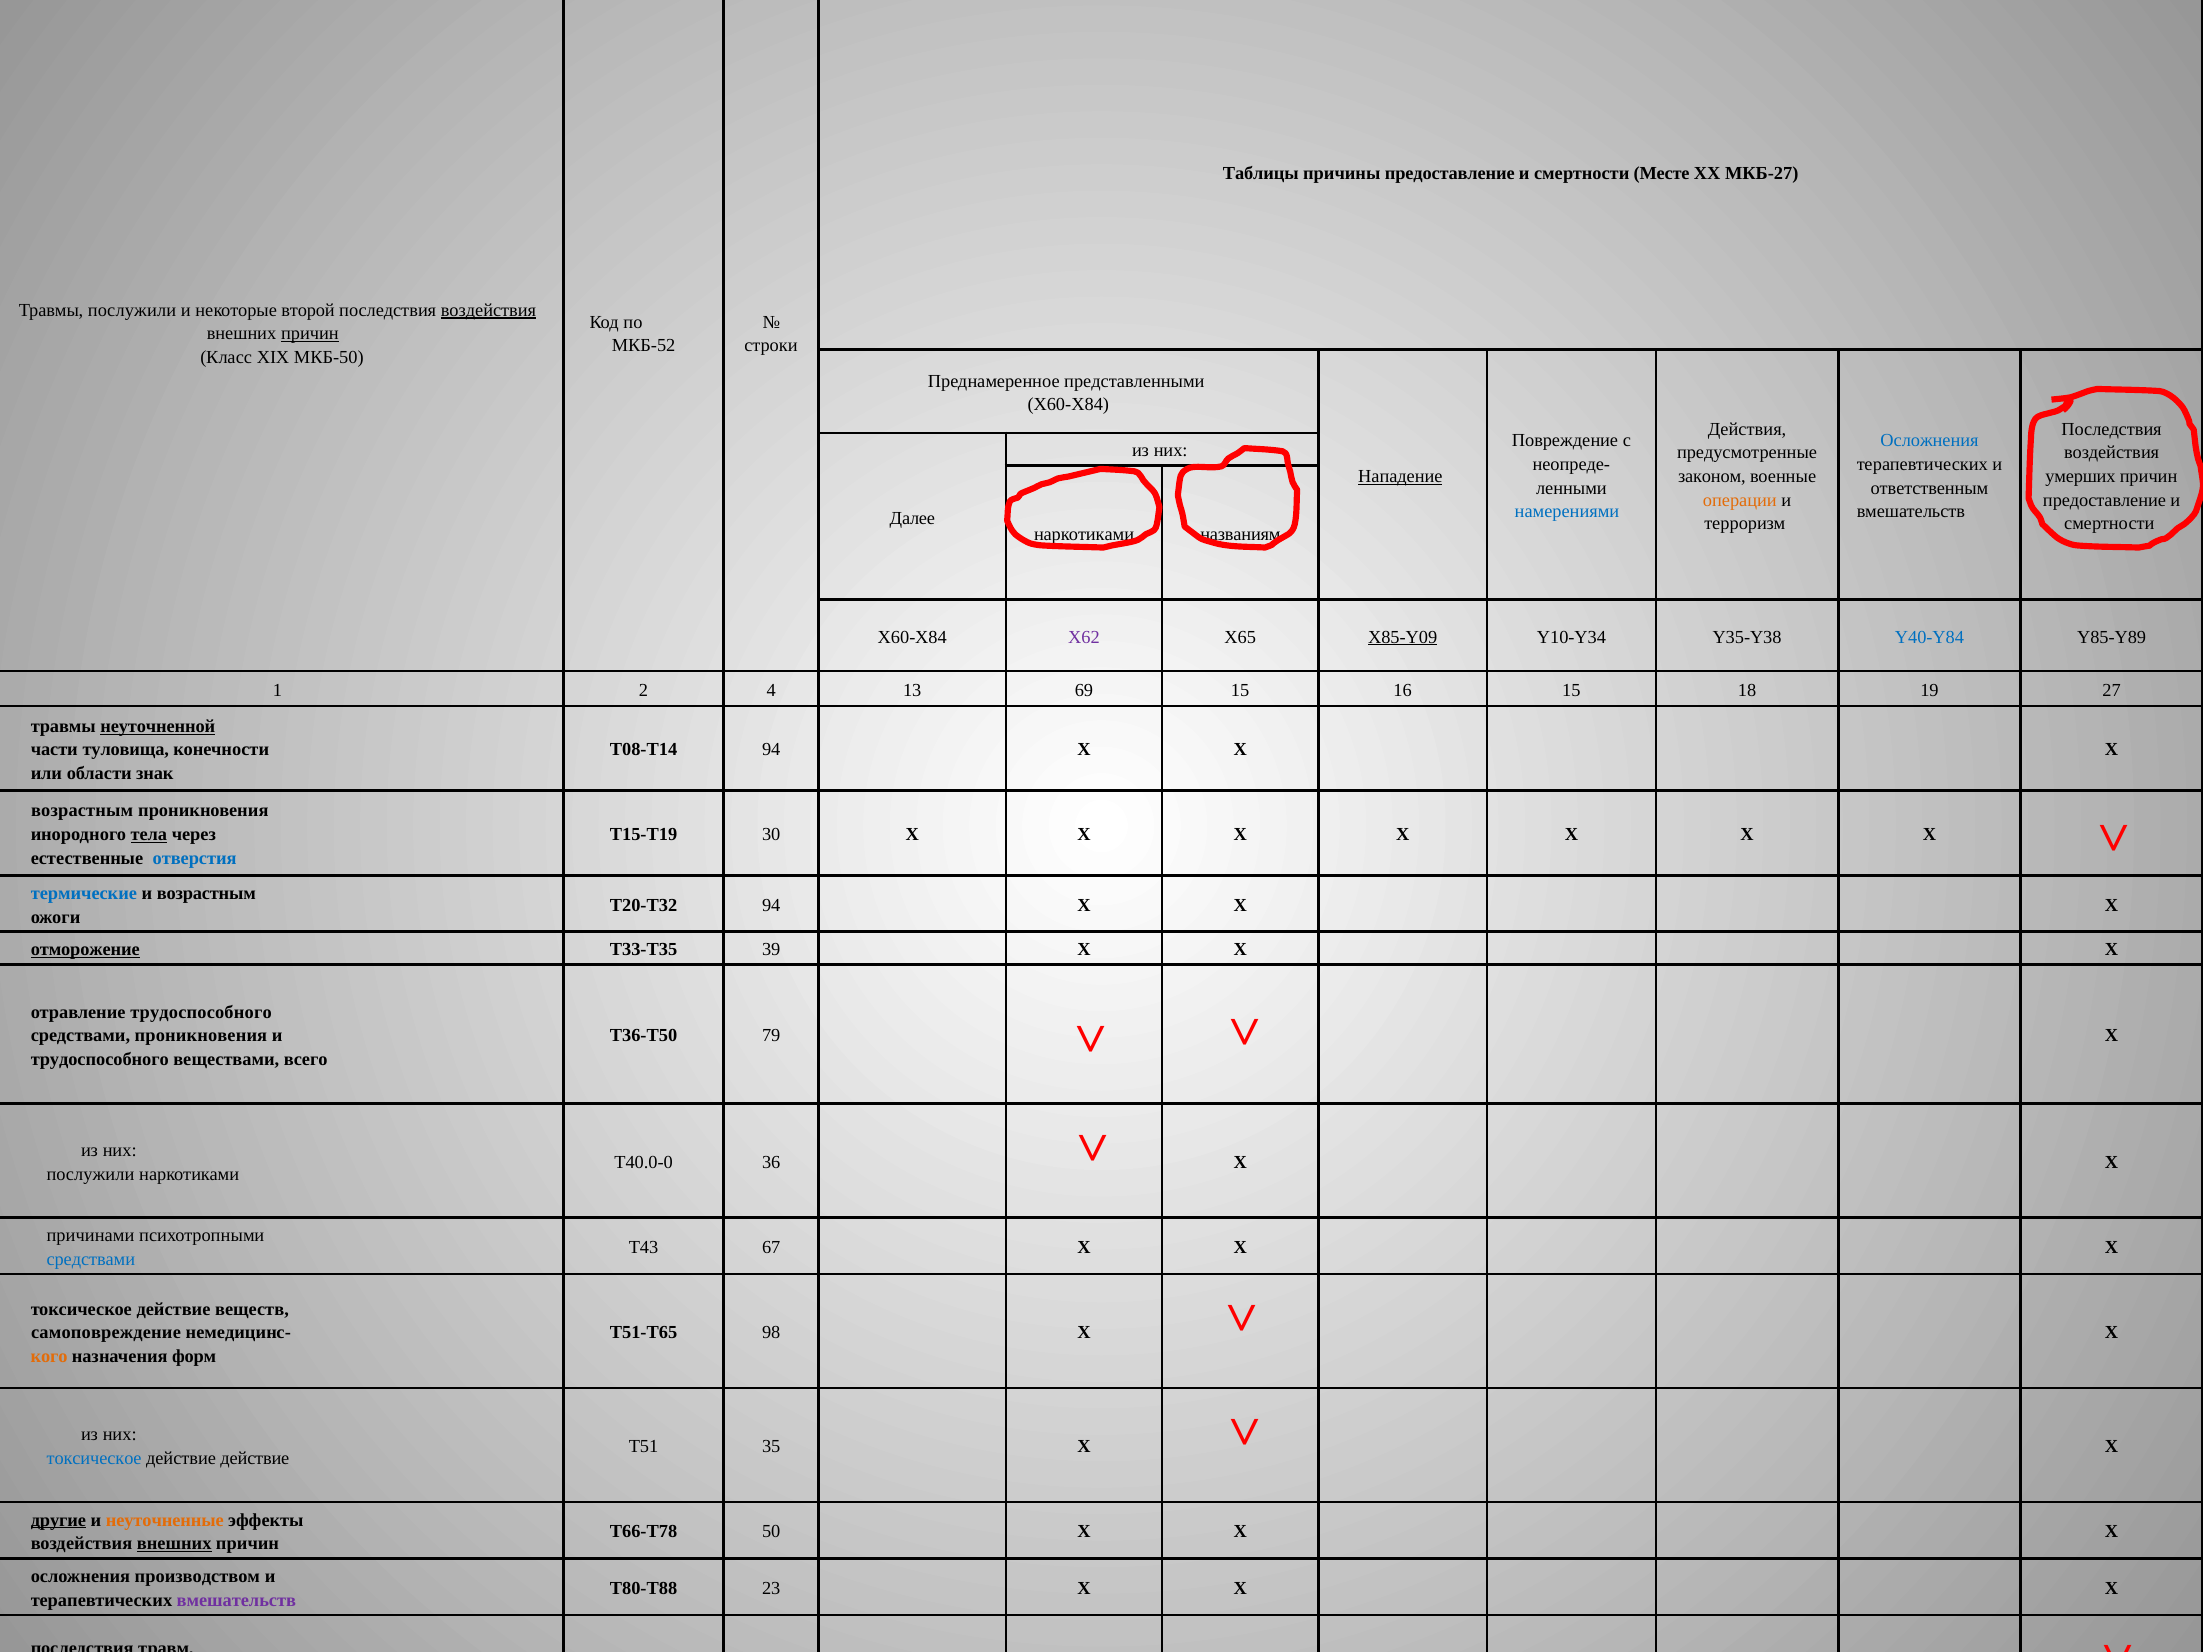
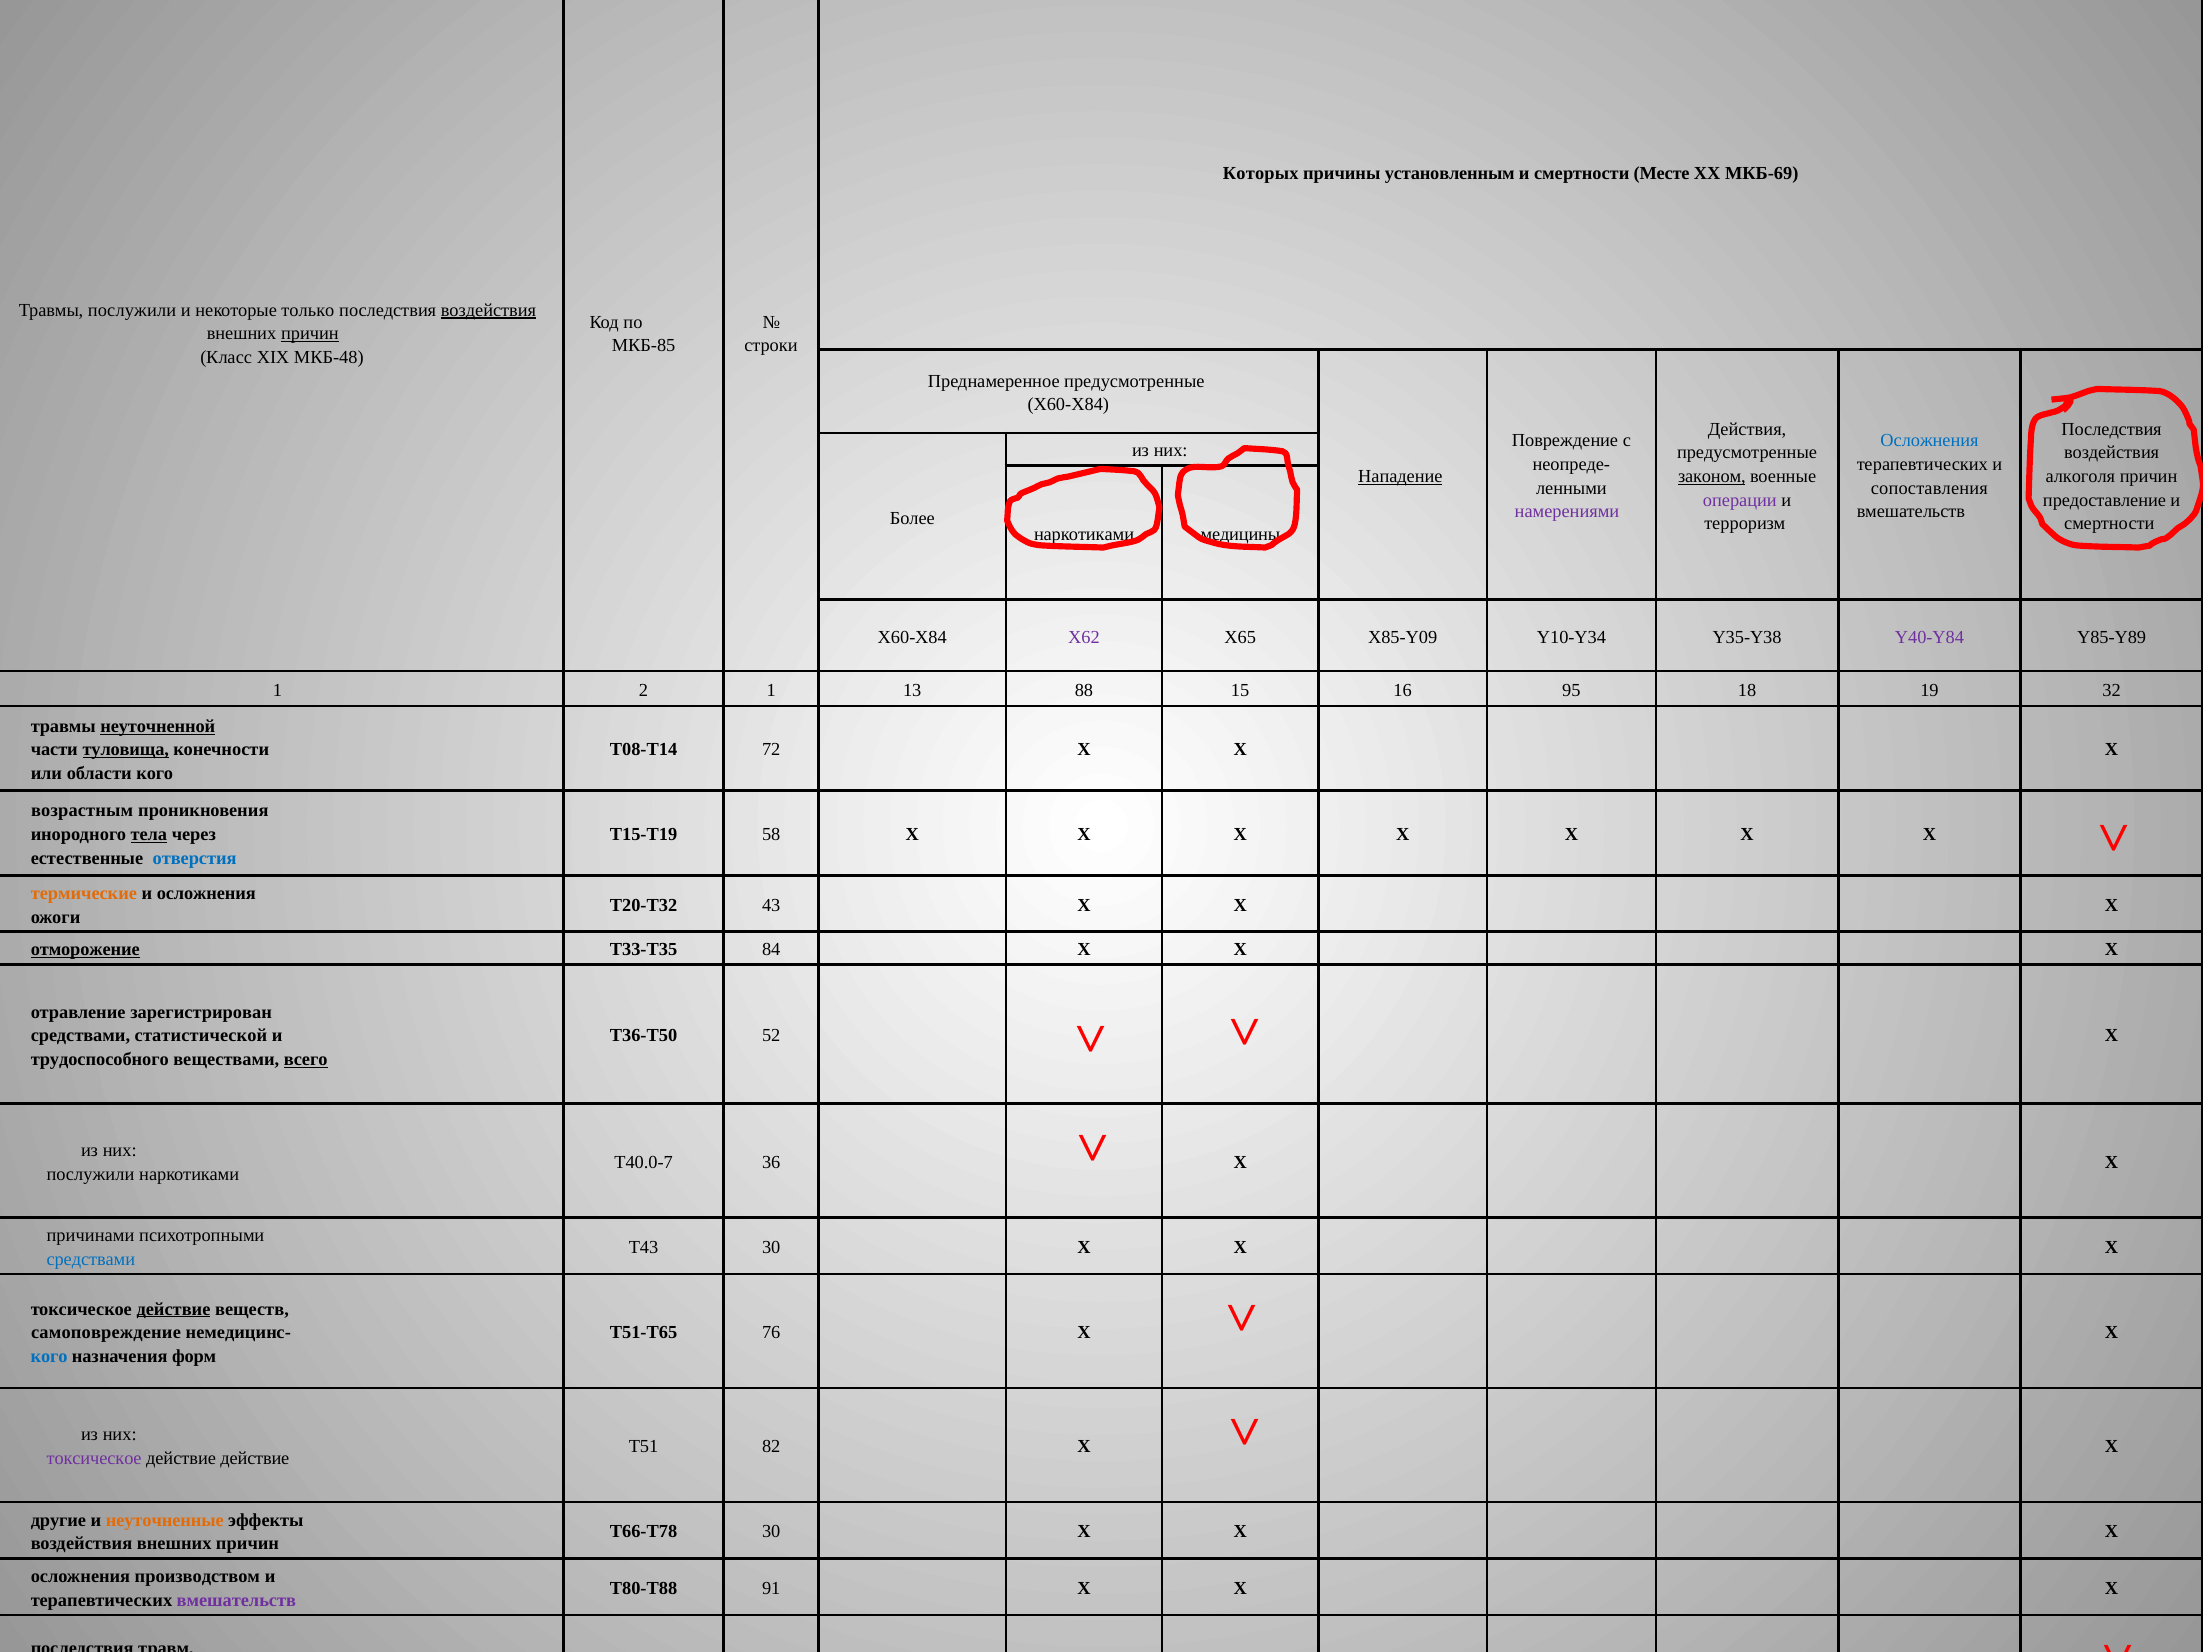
Таблицы: Таблицы -> Которых (1261, 173)
причины предоставление: предоставление -> установленным (1450, 173)
МКБ-27: МКБ-27 -> МКБ-69 (1762, 173)
второй: второй -> только (308, 310)
МКБ-52: МКБ-52 -> МКБ-85 (644, 346)
МКБ-50: МКБ-50 -> МКБ-48 (329, 358)
Преднамеренное представленными: представленными -> предусмотренные (1134, 381)
законом underline: none -> present (1712, 477)
умерших: умерших -> алкоголя (2080, 477)
ответственным: ответственным -> сопоставления (1929, 488)
операции colour: orange -> purple (1740, 500)
намерениями colour: blue -> purple (1567, 512)
Далее: Далее -> Более (912, 518)
названиям: названиям -> медицины (1240, 534)
X85-Y09 underline: present -> none (1403, 637)
Y40-Y84 colour: blue -> purple (1929, 637)
2 4: 4 -> 1 (771, 690)
69: 69 -> 88 (1084, 690)
16 15: 15 -> 95 (1571, 690)
27: 27 -> 32 (2112, 690)
туловища underline: none -> present (126, 750)
Т08-Т14 94: 94 -> 72 (771, 750)
области знак: знак -> кого (155, 774)
30: 30 -> 58 (771, 835)
термические colour: blue -> orange (84, 893)
и возрастным: возрастным -> осложнения (206, 893)
Т20-Т32 94: 94 -> 43 (771, 905)
39: 39 -> 84 (771, 950)
отравление трудоспособного: трудоспособного -> зарегистрирован (201, 1012)
средствами проникновения: проникновения -> статистической (201, 1036)
79: 79 -> 52 (771, 1036)
всего underline: none -> present (306, 1060)
Т40.0-0: Т40.0-0 -> Т40.0-7 (644, 1162)
Т43 67: 67 -> 30 (771, 1248)
действие underline: none -> present (174, 1309)
98: 98 -> 76 (771, 1333)
кого colour: orange -> blue (49, 1357)
35: 35 -> 82 (771, 1447)
токсическое colour: blue -> purple (94, 1459)
другие underline: present -> none (58, 1520)
Т66-Т78 50: 50 -> 30 (771, 1532)
внешних underline: present -> none (174, 1544)
23: 23 -> 91 (771, 1589)
